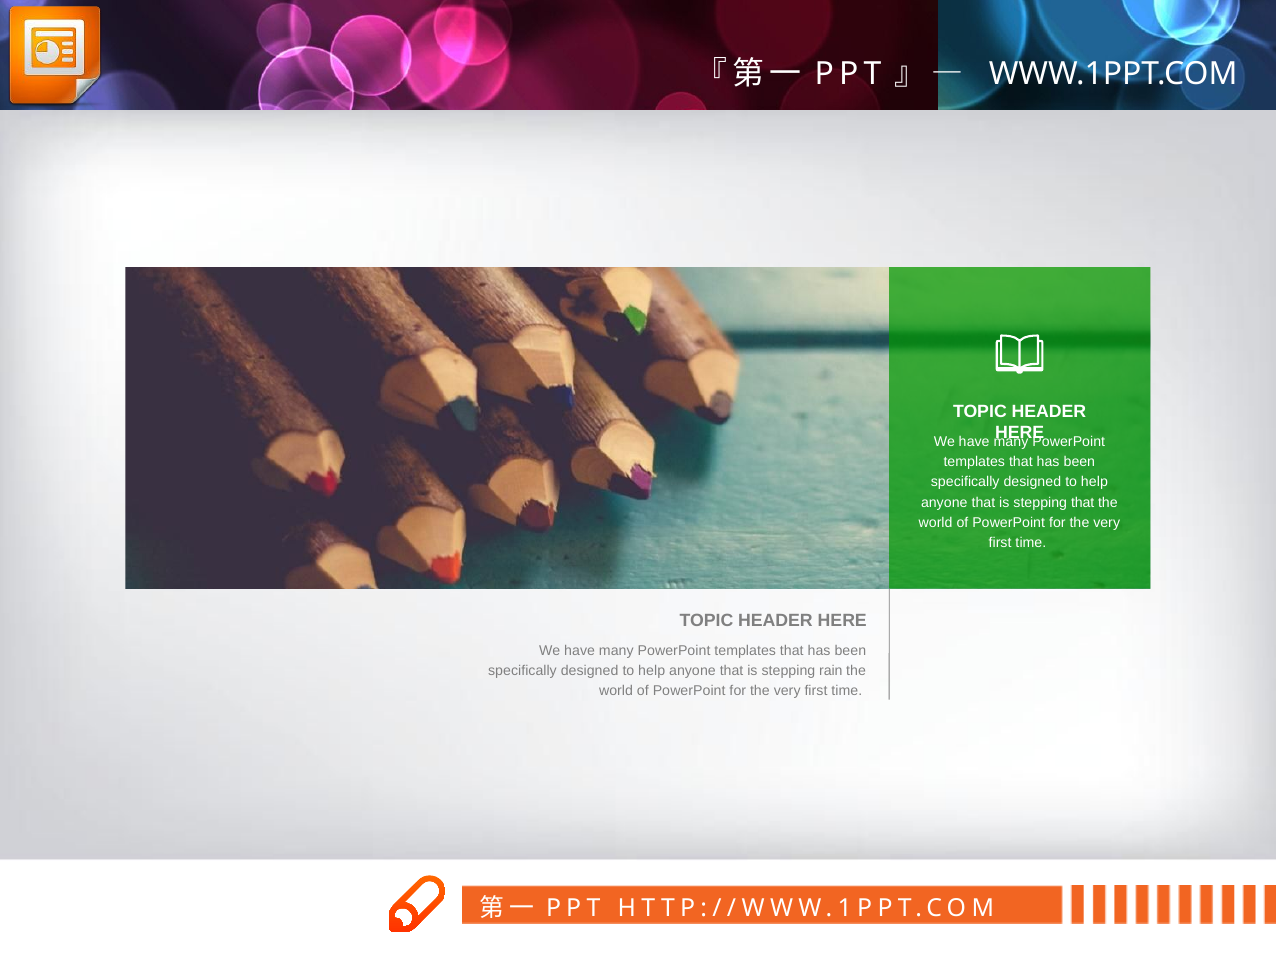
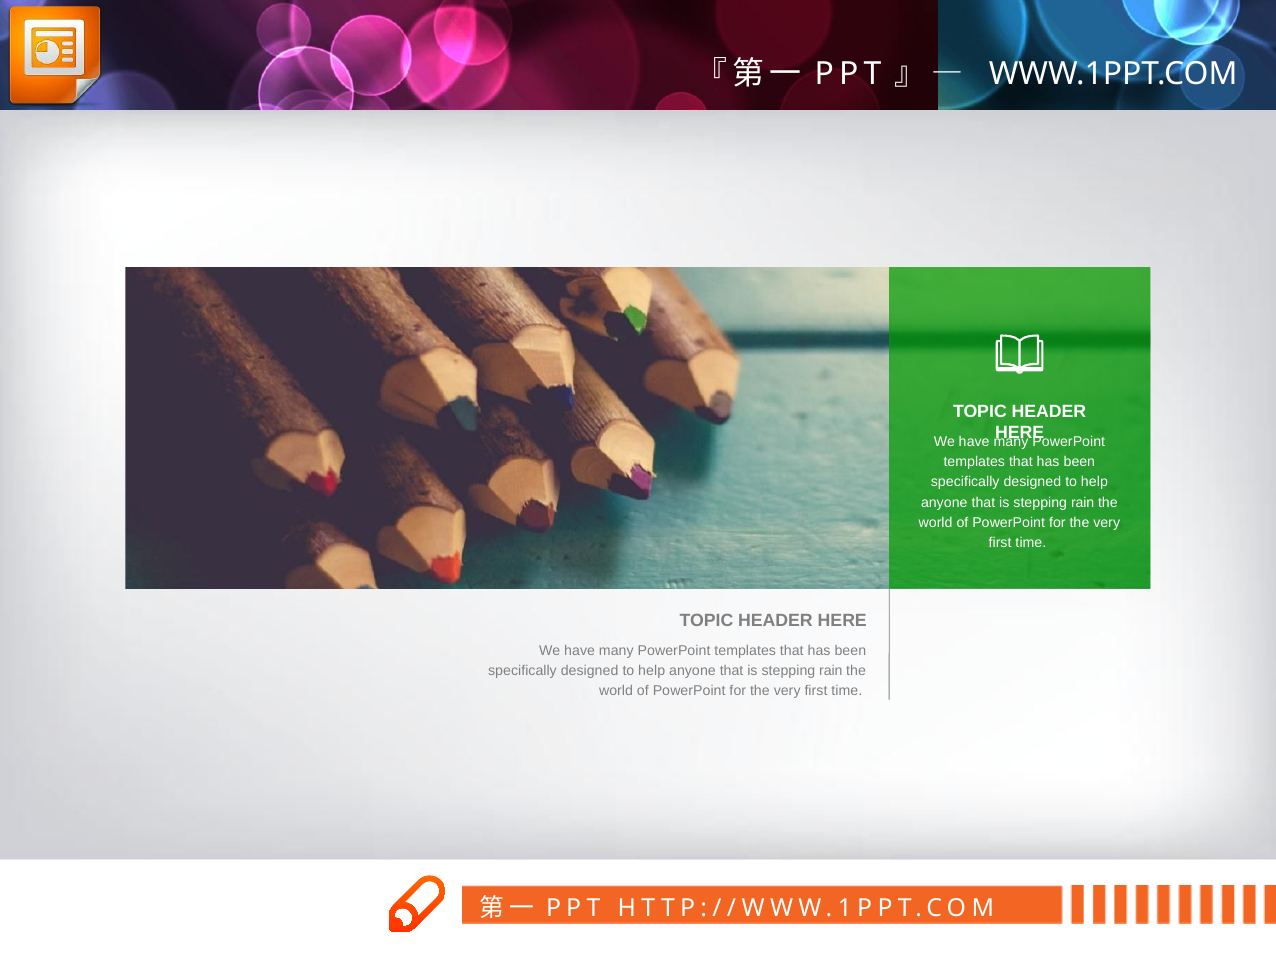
that: that -> rain (1083, 502)
